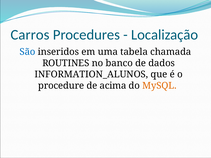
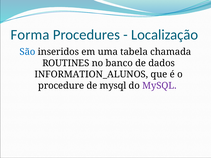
Carros: Carros -> Forma (30, 35)
de acima: acima -> mysql (113, 86)
MySQL colour: orange -> purple (159, 86)
